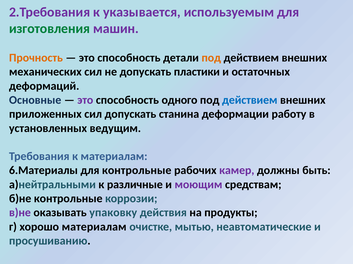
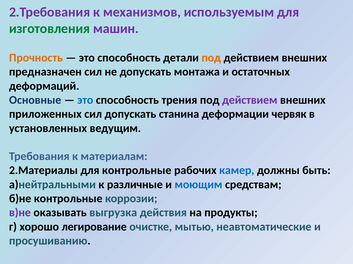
указывается: указывается -> механизмов (142, 12)
механических: механических -> предназначен (45, 72)
пластики: пластики -> монтажа (197, 72)
это colour: purple -> blue (85, 100)
одного: одного -> трения (179, 100)
действием colour: blue -> purple (250, 100)
работу: работу -> червяк (289, 114)
6.Материалы: 6.Материалы -> 2.Материалы (43, 171)
камер colour: purple -> blue (237, 171)
моющим colour: purple -> blue (198, 185)
упаковку: упаковку -> выгрузка (113, 213)
хорошо материалам: материалам -> легирование (94, 227)
